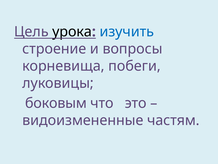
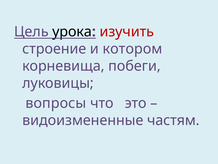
изучить colour: blue -> red (127, 32)
вопросы: вопросы -> котором (132, 49)
боковым: боковым -> вопросы (56, 103)
